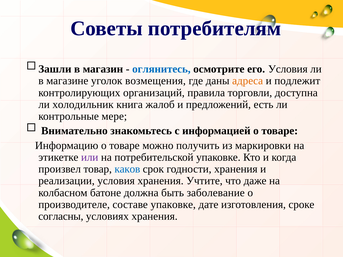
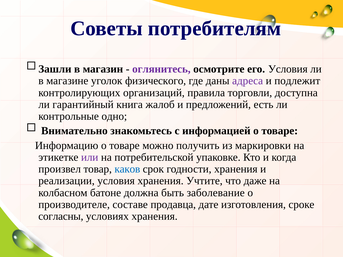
оглянитесь colour: blue -> purple (161, 69)
возмещения: возмещения -> физического (156, 81)
адреса colour: orange -> purple (248, 81)
холодильник: холодильник -> гарантийный (83, 105)
мере: мере -> одно (114, 116)
составе упаковке: упаковке -> продавца (173, 205)
